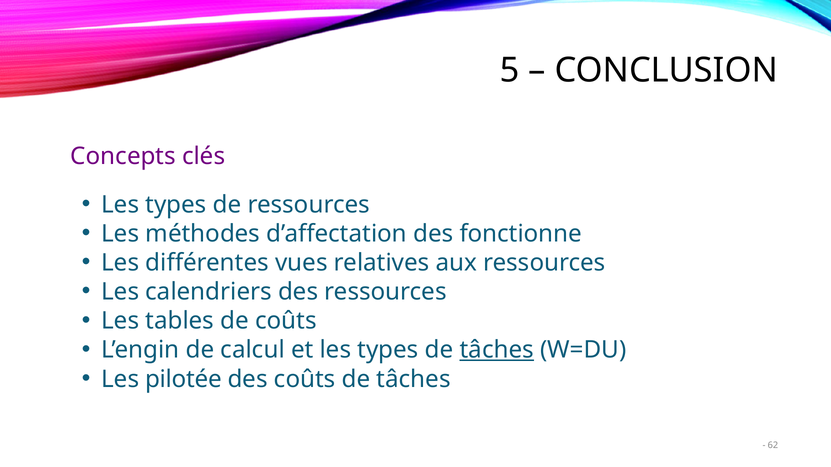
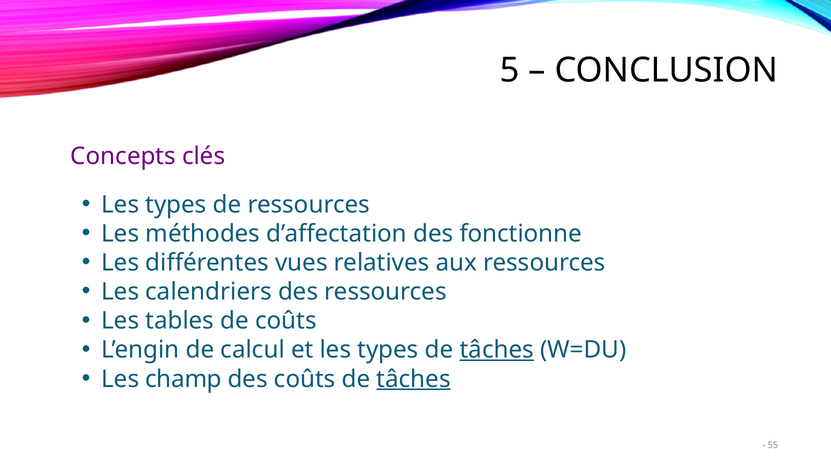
pilotée: pilotée -> champ (183, 379)
tâches underline: none -> present (414, 379)
62: 62 -> 55 (773, 446)
